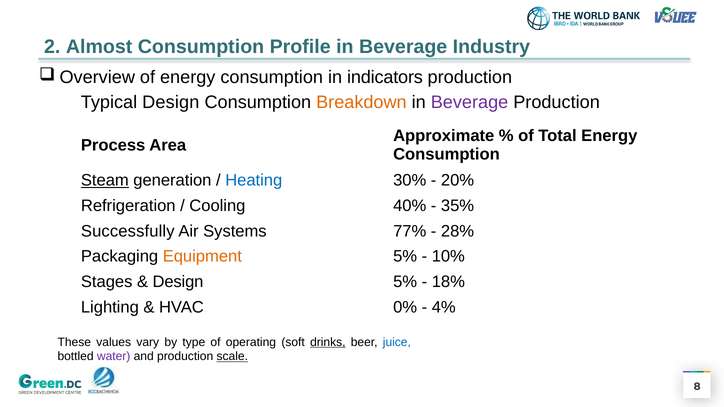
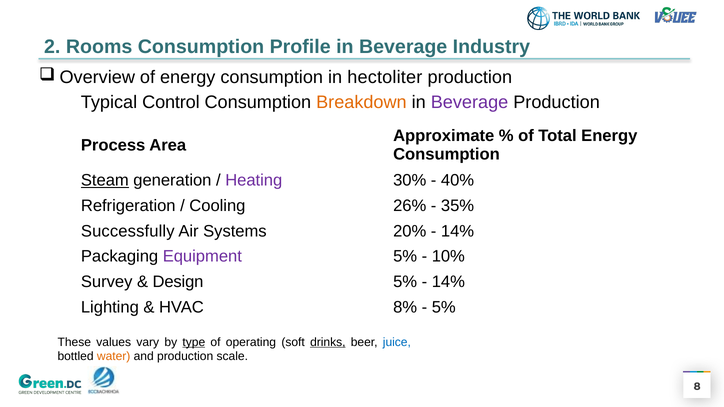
Almost: Almost -> Rooms (99, 47)
indicators: indicators -> hectoliter (385, 78)
Typical Design: Design -> Control (171, 102)
Heating colour: blue -> purple (254, 181)
20%: 20% -> 40% (458, 181)
40%: 40% -> 26% (410, 206)
77%: 77% -> 20% (410, 231)
28%: 28% -> 14% (458, 231)
Equipment colour: orange -> purple (202, 257)
Stages: Stages -> Survey (107, 282)
18%: 18% -> 14% (448, 282)
0%: 0% -> 8% (405, 307)
4%: 4% -> 5% (444, 307)
type underline: none -> present (194, 342)
water colour: purple -> orange (114, 357)
scale underline: present -> none (232, 357)
